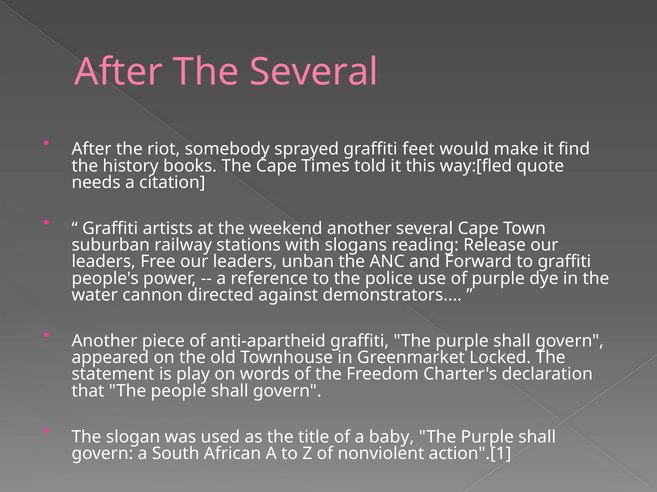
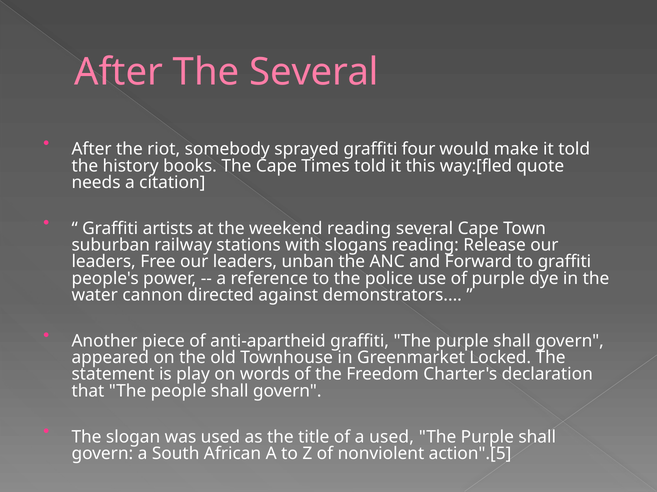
feet: feet -> four (419, 149)
it find: find -> told (574, 149)
weekend another: another -> reading (359, 229)
a baby: baby -> used (392, 438)
action".[1: action".[1 -> action".[5 (470, 454)
